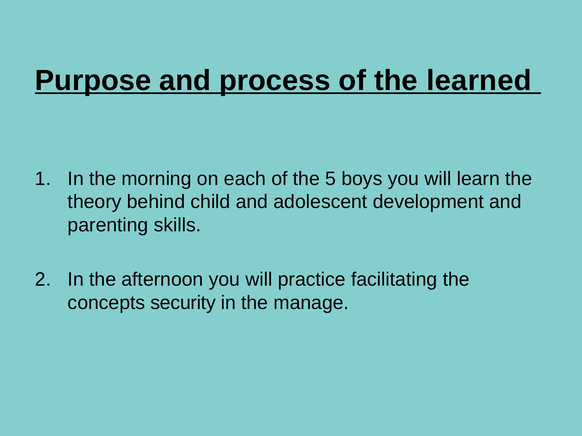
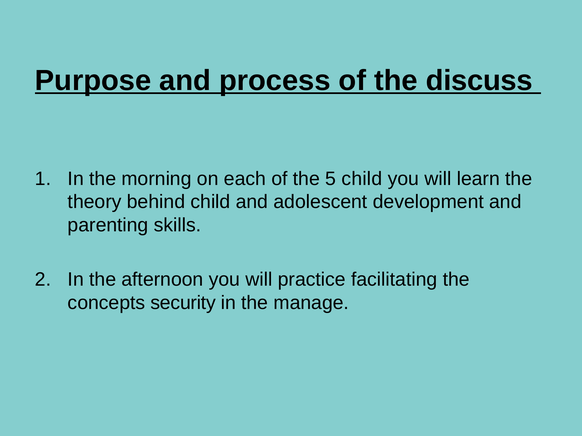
learned: learned -> discuss (479, 81)
5 boys: boys -> child (362, 179)
